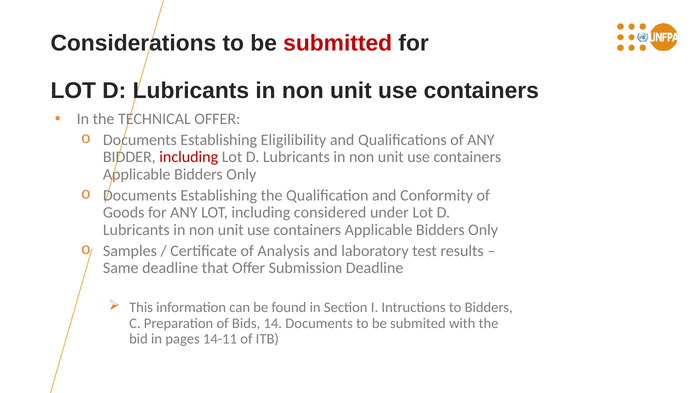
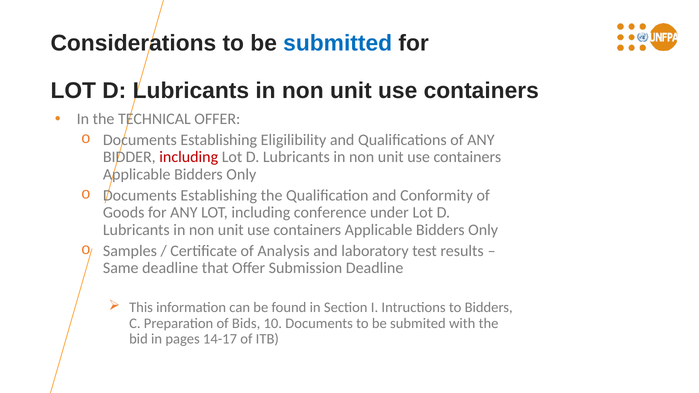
submitted colour: red -> blue (338, 43)
considered: considered -> conference (330, 213)
14: 14 -> 10 (273, 323)
14-11: 14-11 -> 14-17 (220, 339)
